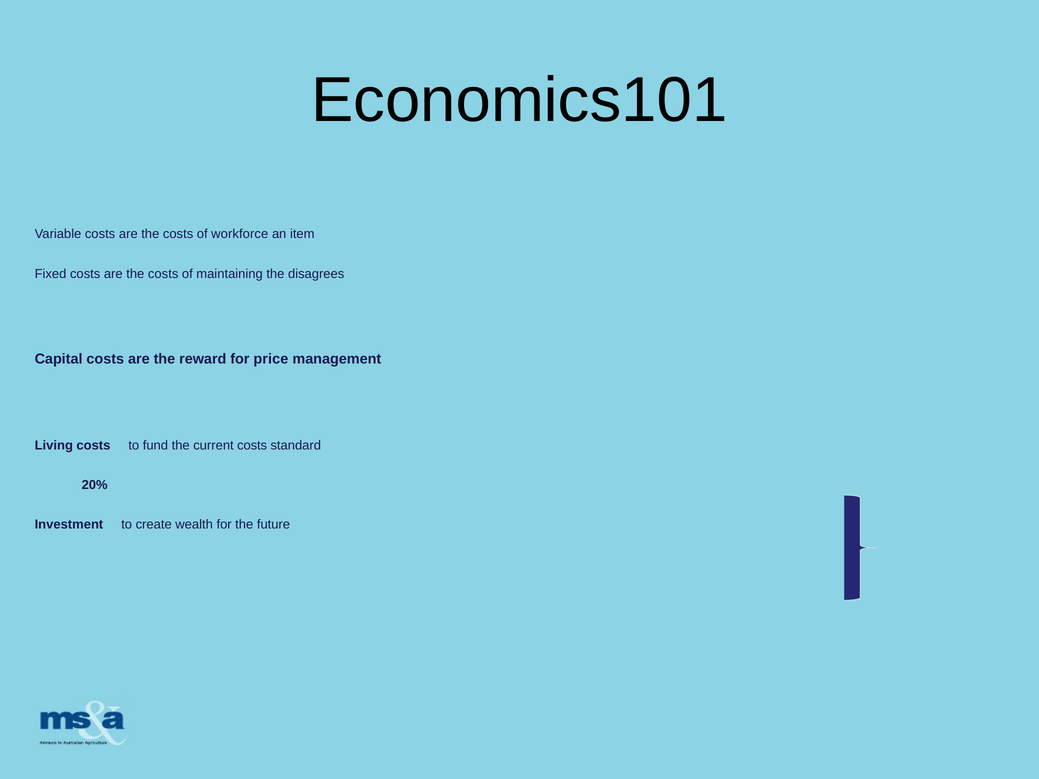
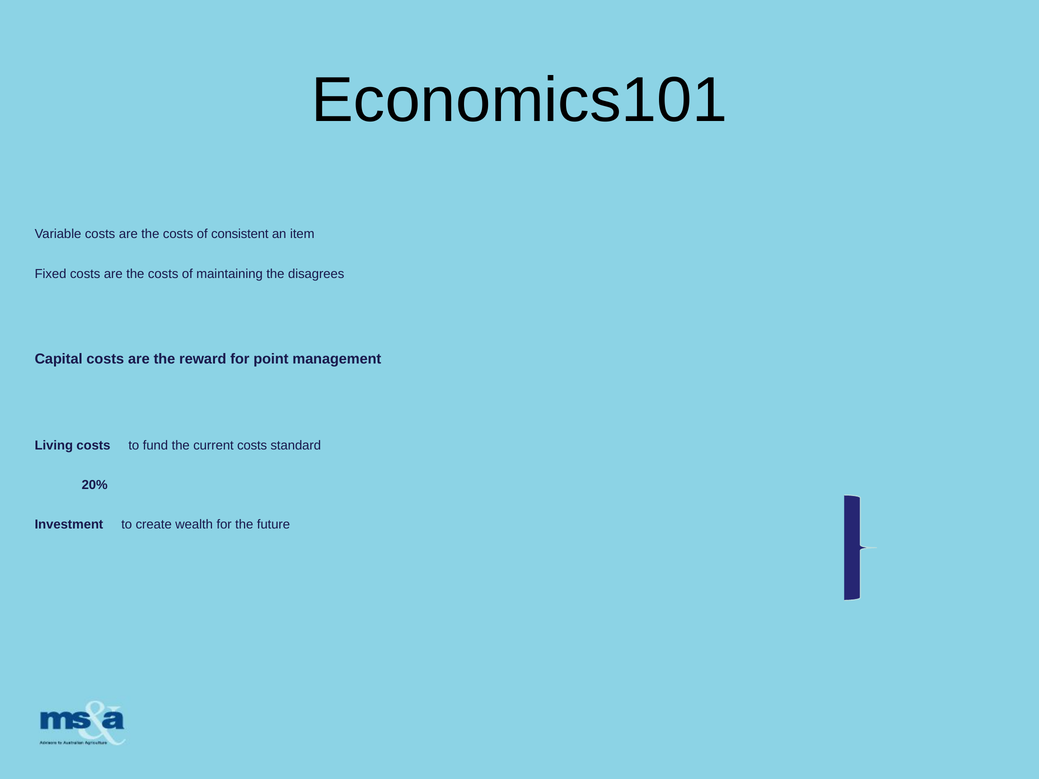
workforce: workforce -> consistent (240, 234)
price: price -> point (271, 359)
